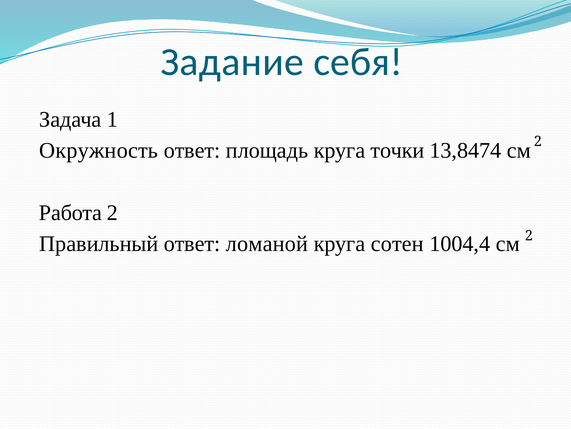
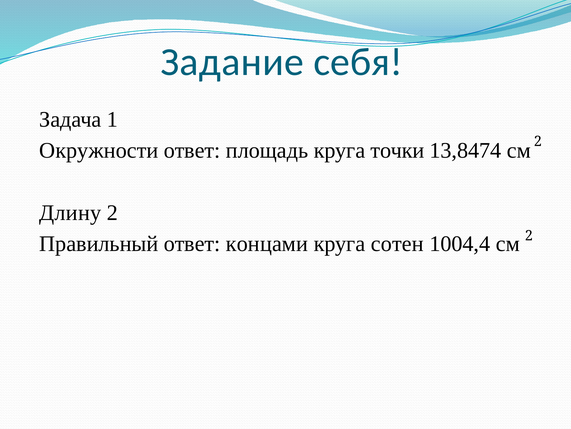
Окружность: Окружность -> Окружности (99, 150)
Работа: Работа -> Длину (70, 212)
ломаной: ломаной -> концами (267, 244)
